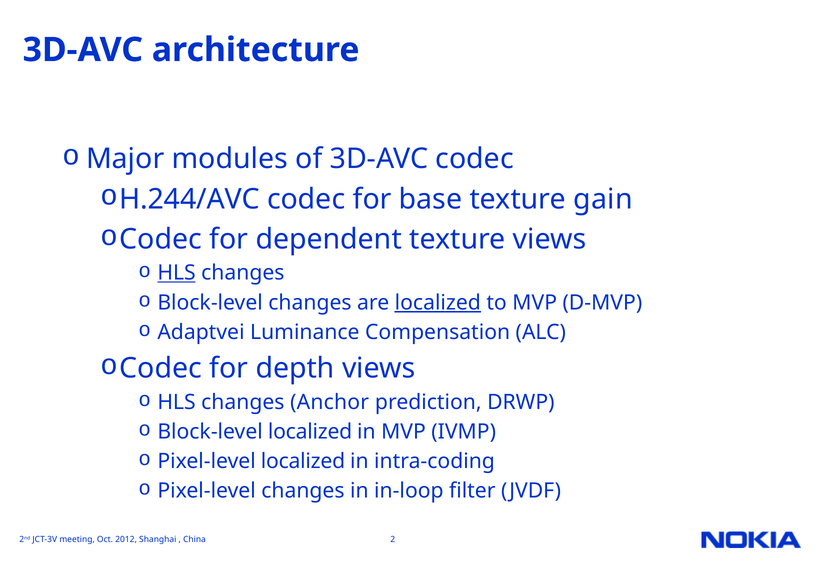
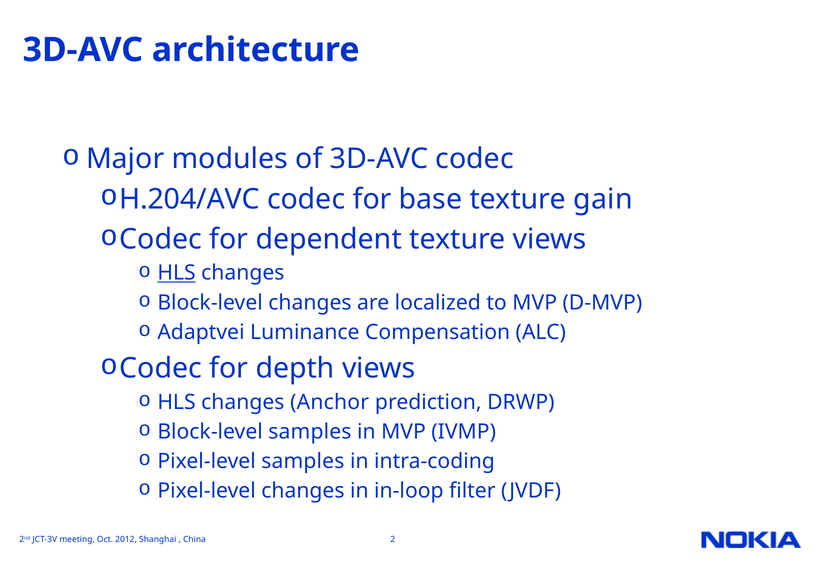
H.244/AVC: H.244/AVC -> H.204/AVC (190, 199)
localized underline: present -> none (438, 302)
Block-level localized: localized -> samples (310, 431)
Pixel-level localized: localized -> samples (303, 461)
